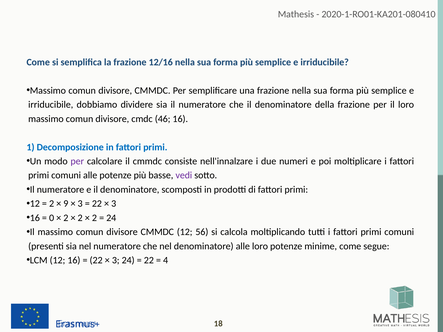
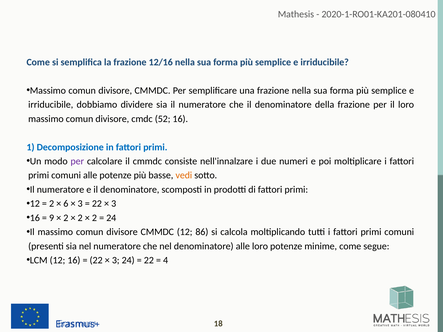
46: 46 -> 52 (163, 119)
vedi colour: purple -> orange (184, 176)
9: 9 -> 6 (66, 204)
0: 0 -> 9 (52, 218)
56: 56 -> 86 (202, 232)
